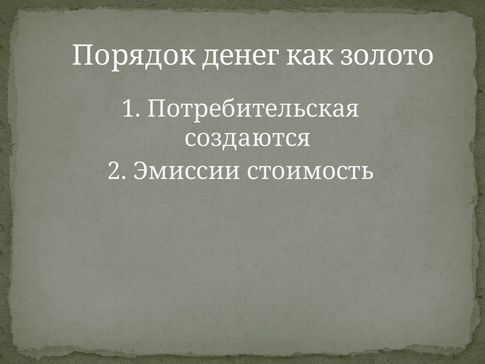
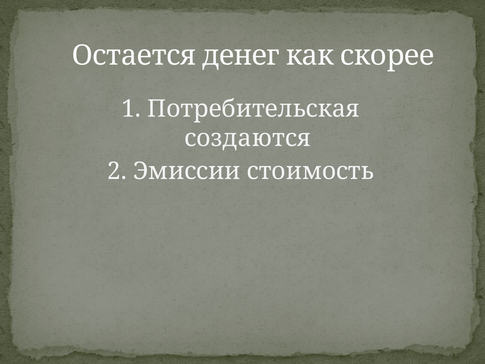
Порядок: Порядок -> Остается (134, 55)
золото: золото -> скорее (387, 55)
